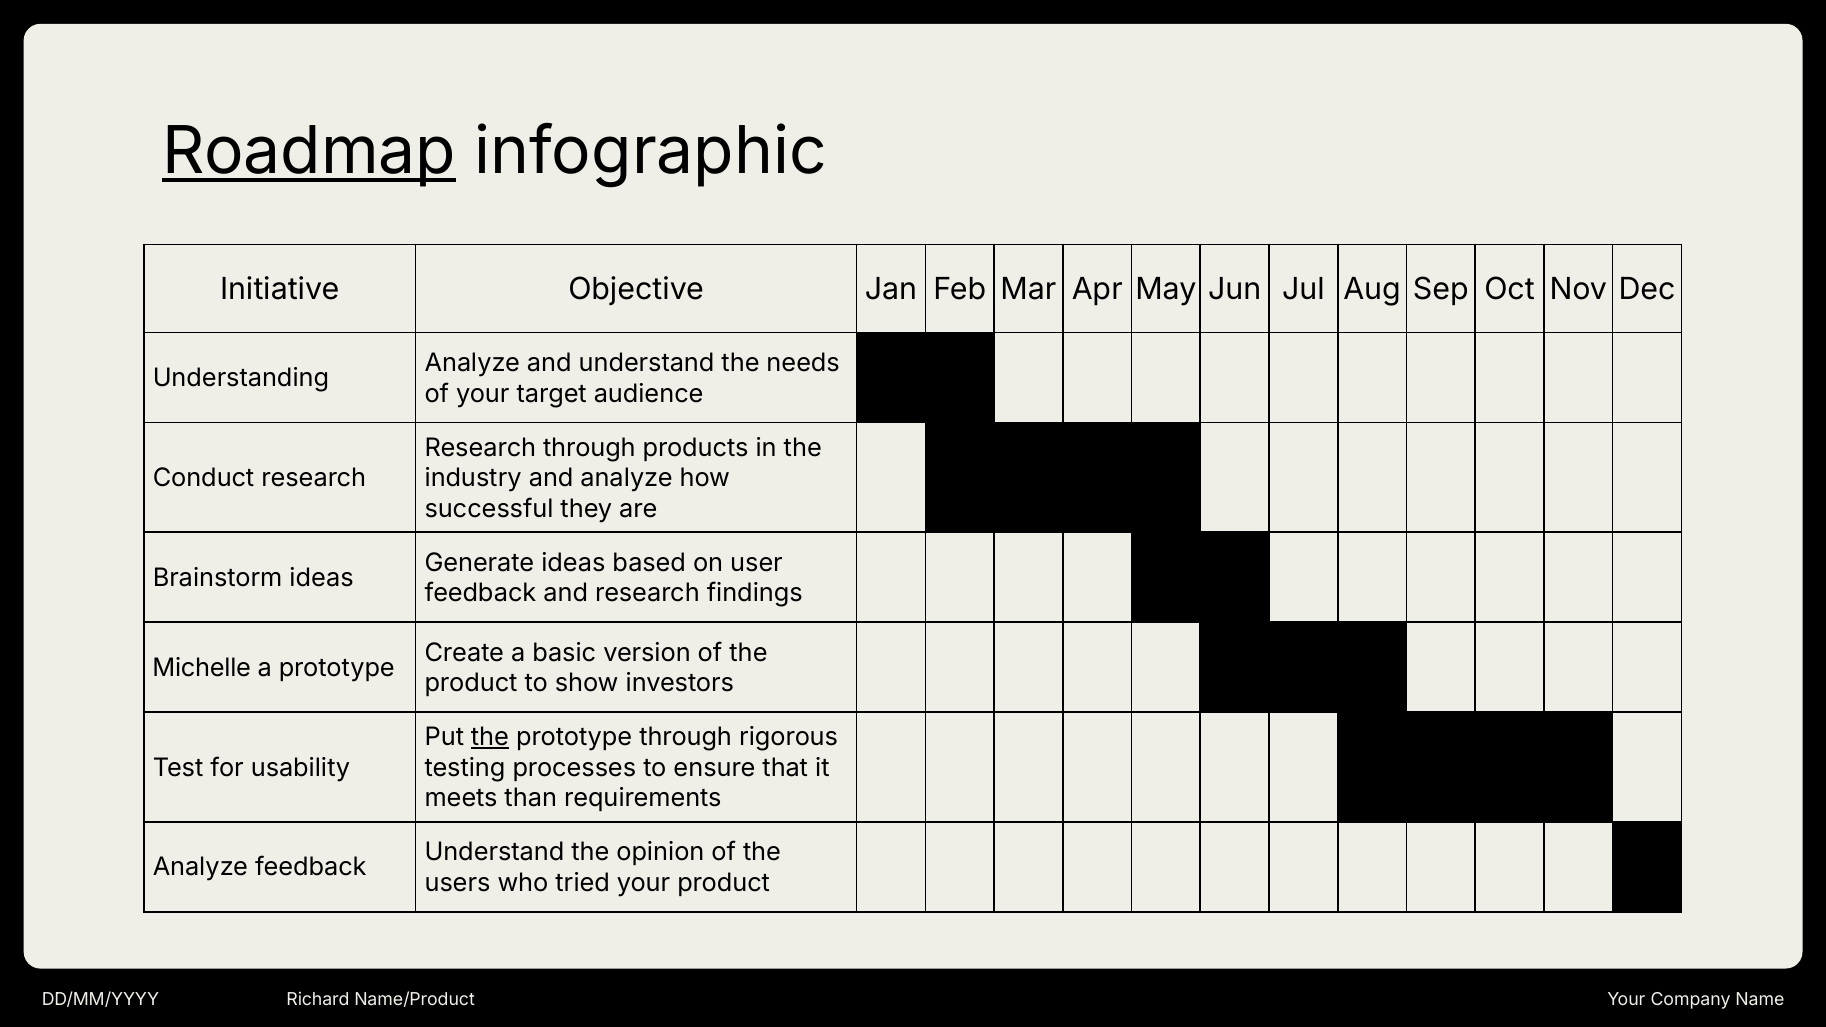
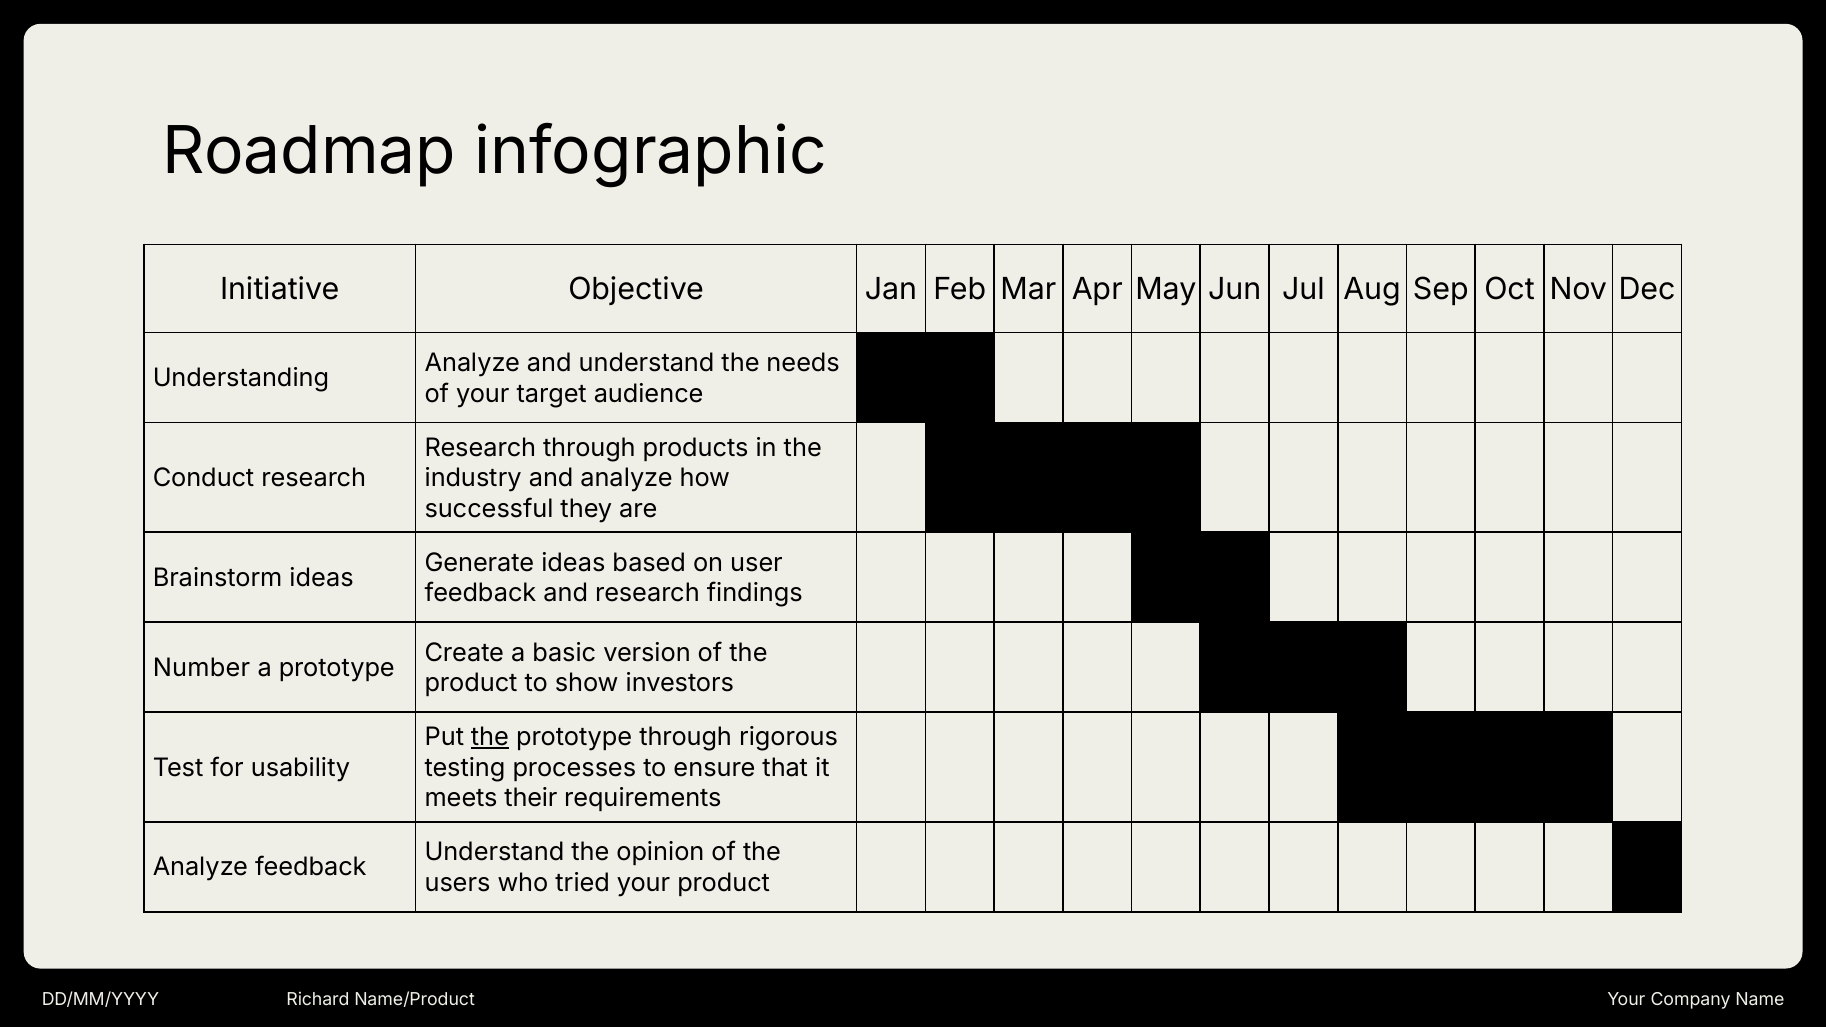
Roadmap underline: present -> none (309, 151)
Michelle: Michelle -> Number (201, 668)
than: than -> their (531, 798)
